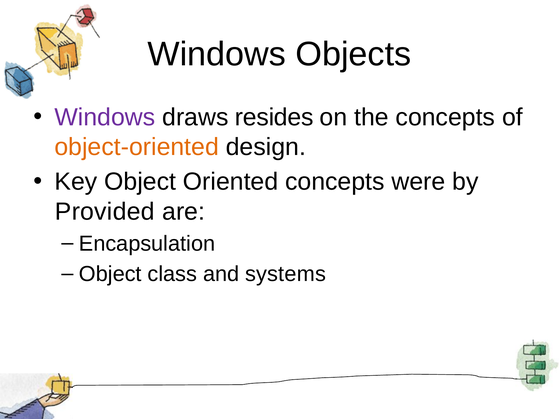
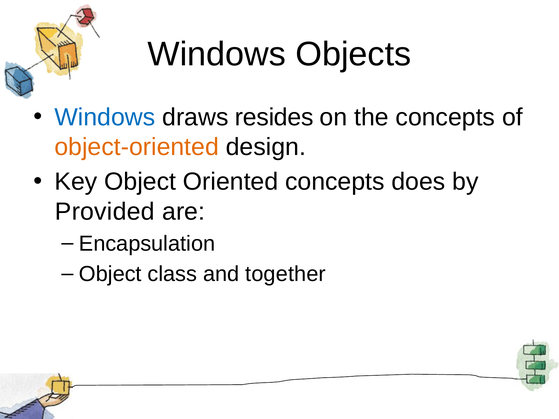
Windows colour: purple -> blue (105, 117)
were: were -> does (418, 182)
systems: systems -> together (286, 274)
